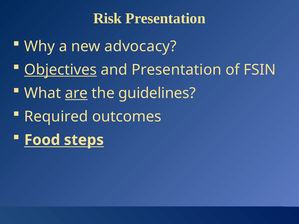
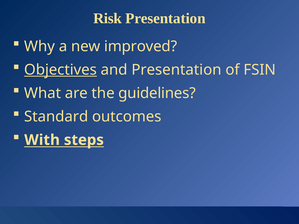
advocacy: advocacy -> improved (141, 46)
are underline: present -> none (76, 93)
Required: Required -> Standard (56, 117)
Food: Food -> With (42, 140)
